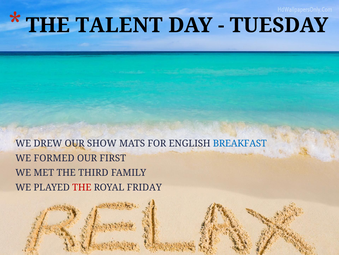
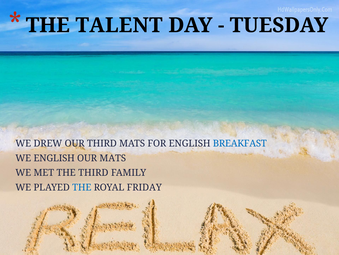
OUR SHOW: SHOW -> THIRD (102, 143)
WE FORMED: FORMED -> ENGLISH (54, 158)
OUR FIRST: FIRST -> MATS (113, 158)
THE colour: red -> blue (82, 187)
